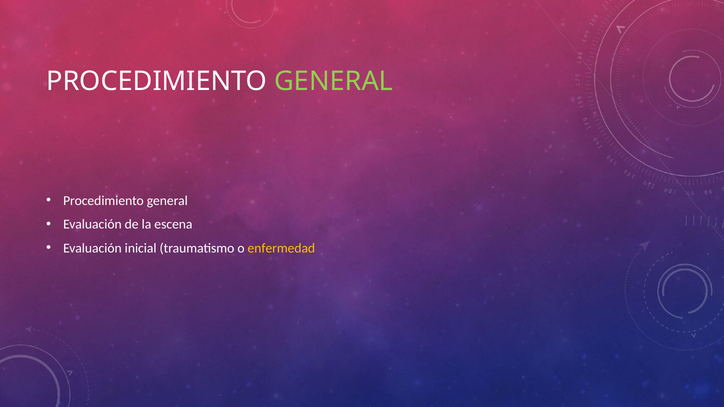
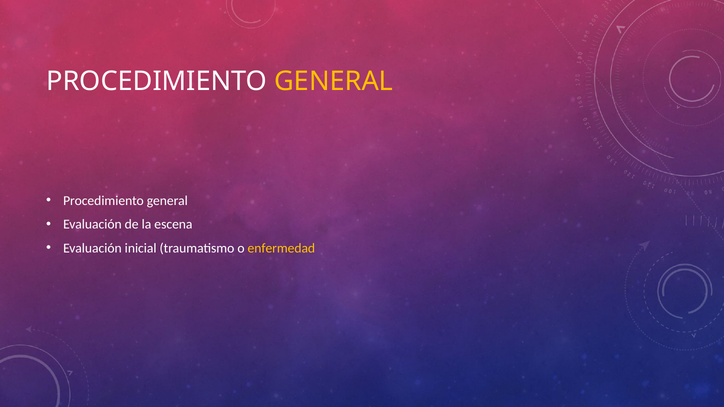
GENERAL colour: light green -> yellow (334, 81)
